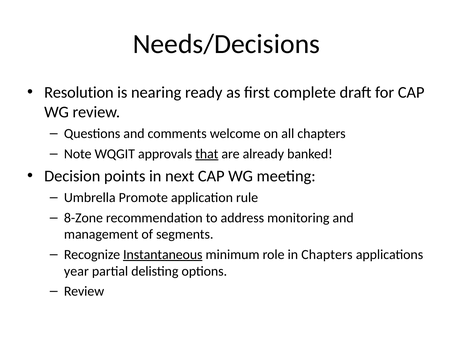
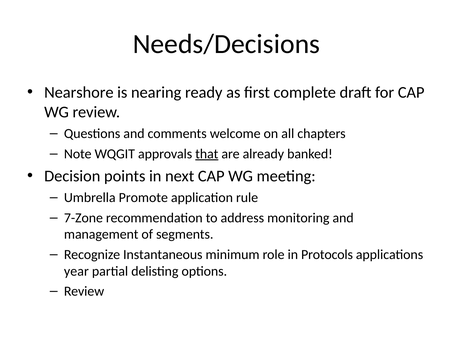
Resolution: Resolution -> Nearshore (79, 92)
8-Zone: 8-Zone -> 7-Zone (83, 218)
Instantaneous underline: present -> none (163, 254)
in Chapters: Chapters -> Protocols (327, 254)
